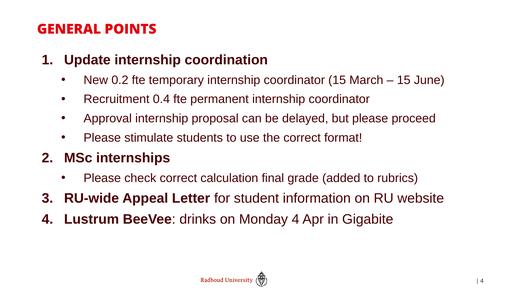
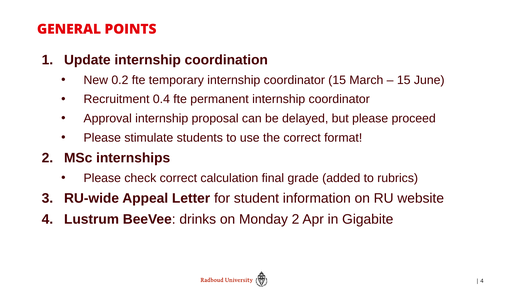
Monday 4: 4 -> 2 (296, 220)
